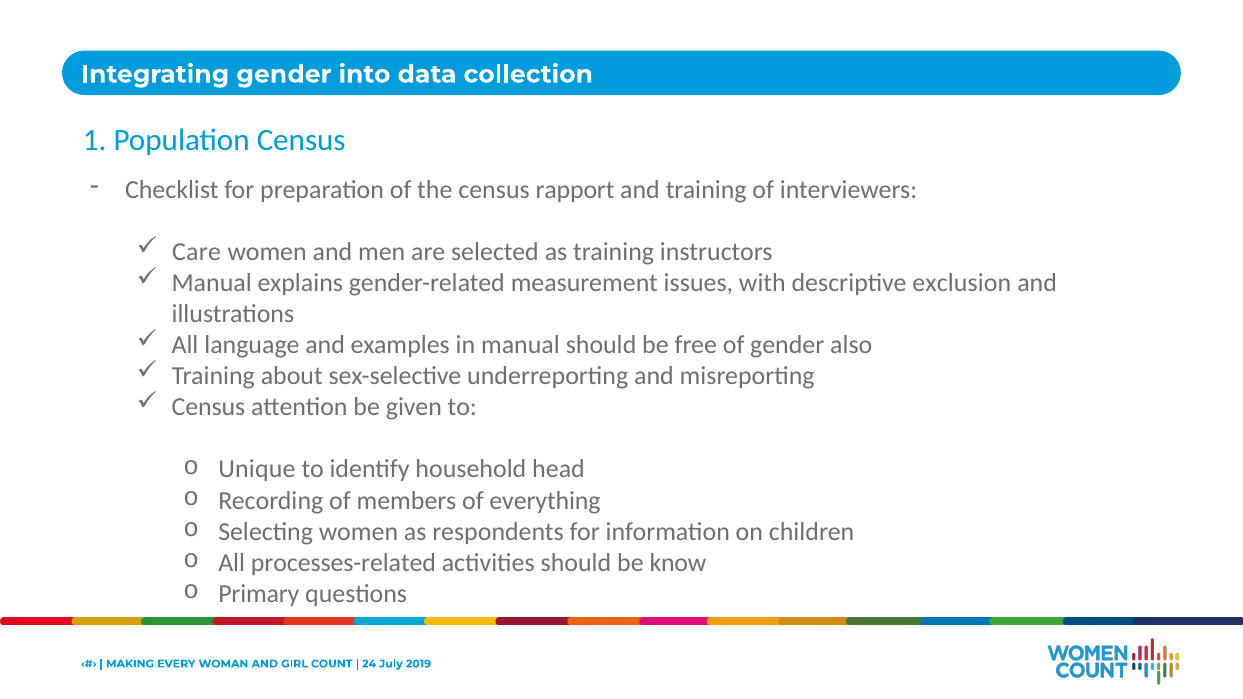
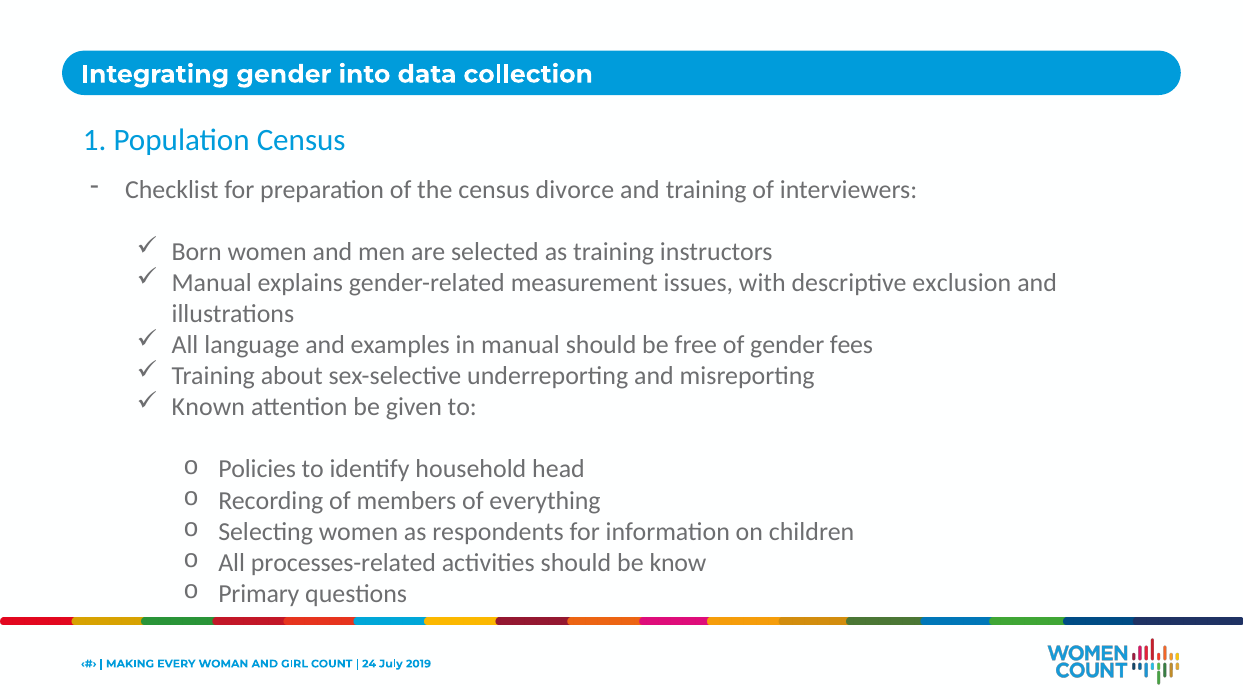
rapport: rapport -> divorce (575, 190)
Care: Care -> Born (197, 252)
also: also -> fees (851, 345)
Census: Census -> Known (208, 407)
Unique: Unique -> Policies (257, 470)
